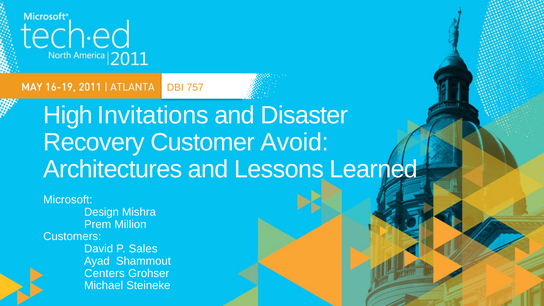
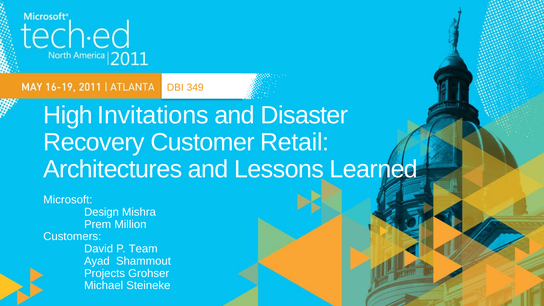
757: 757 -> 349 (195, 87)
Avoid: Avoid -> Retail (295, 142)
Sales: Sales -> Team (143, 249)
Centers: Centers -> Projects (105, 273)
